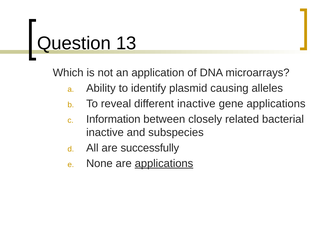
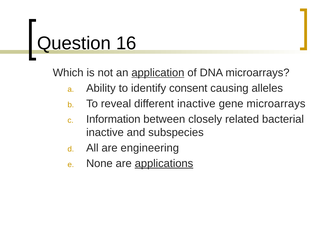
13: 13 -> 16 (126, 43)
application underline: none -> present (158, 73)
plasmid: plasmid -> consent (188, 88)
gene applications: applications -> microarrays (276, 104)
successfully: successfully -> engineering (150, 148)
